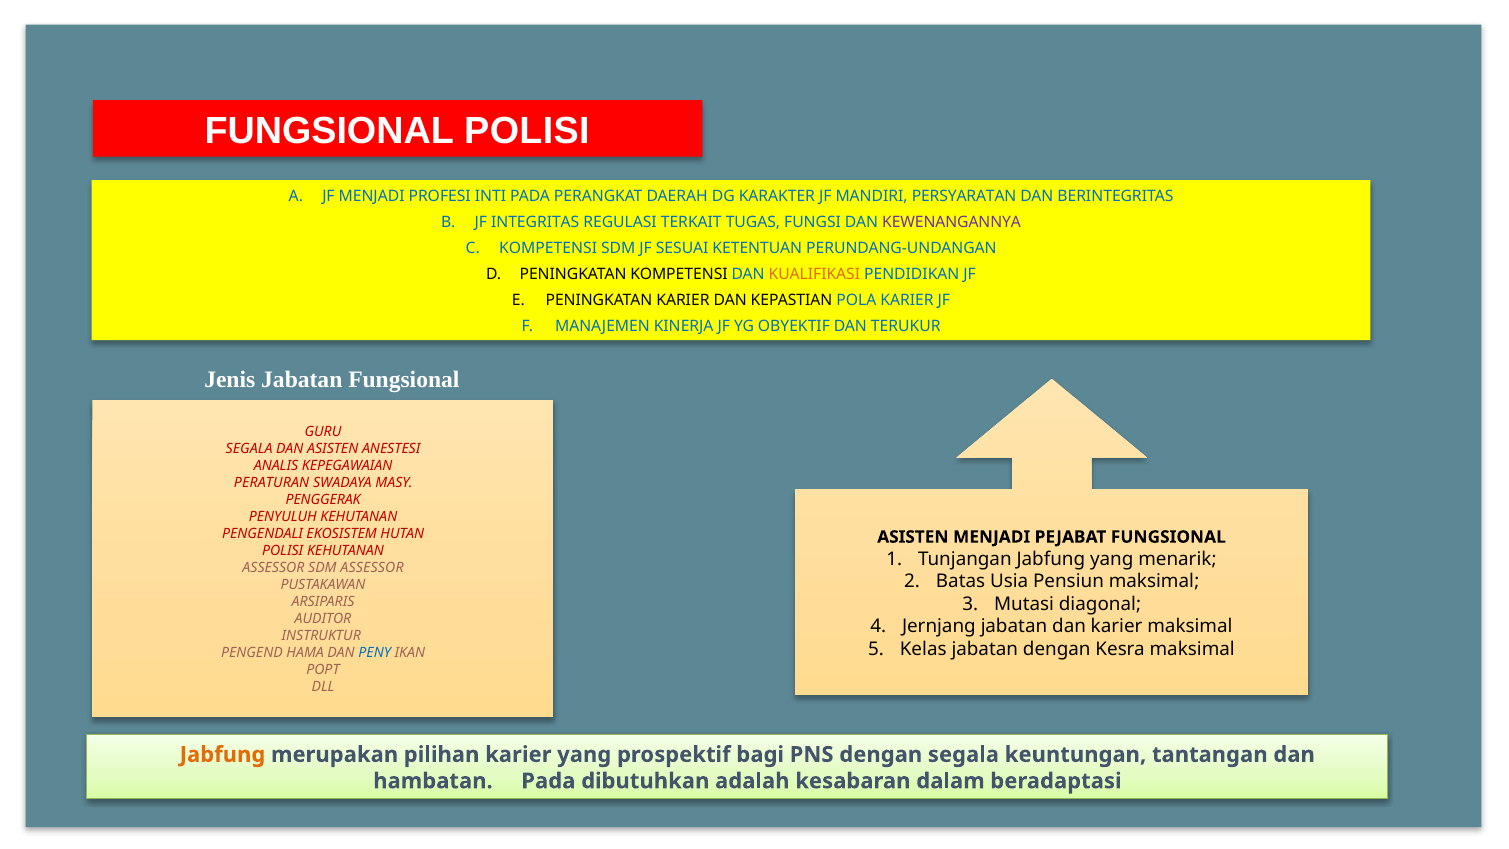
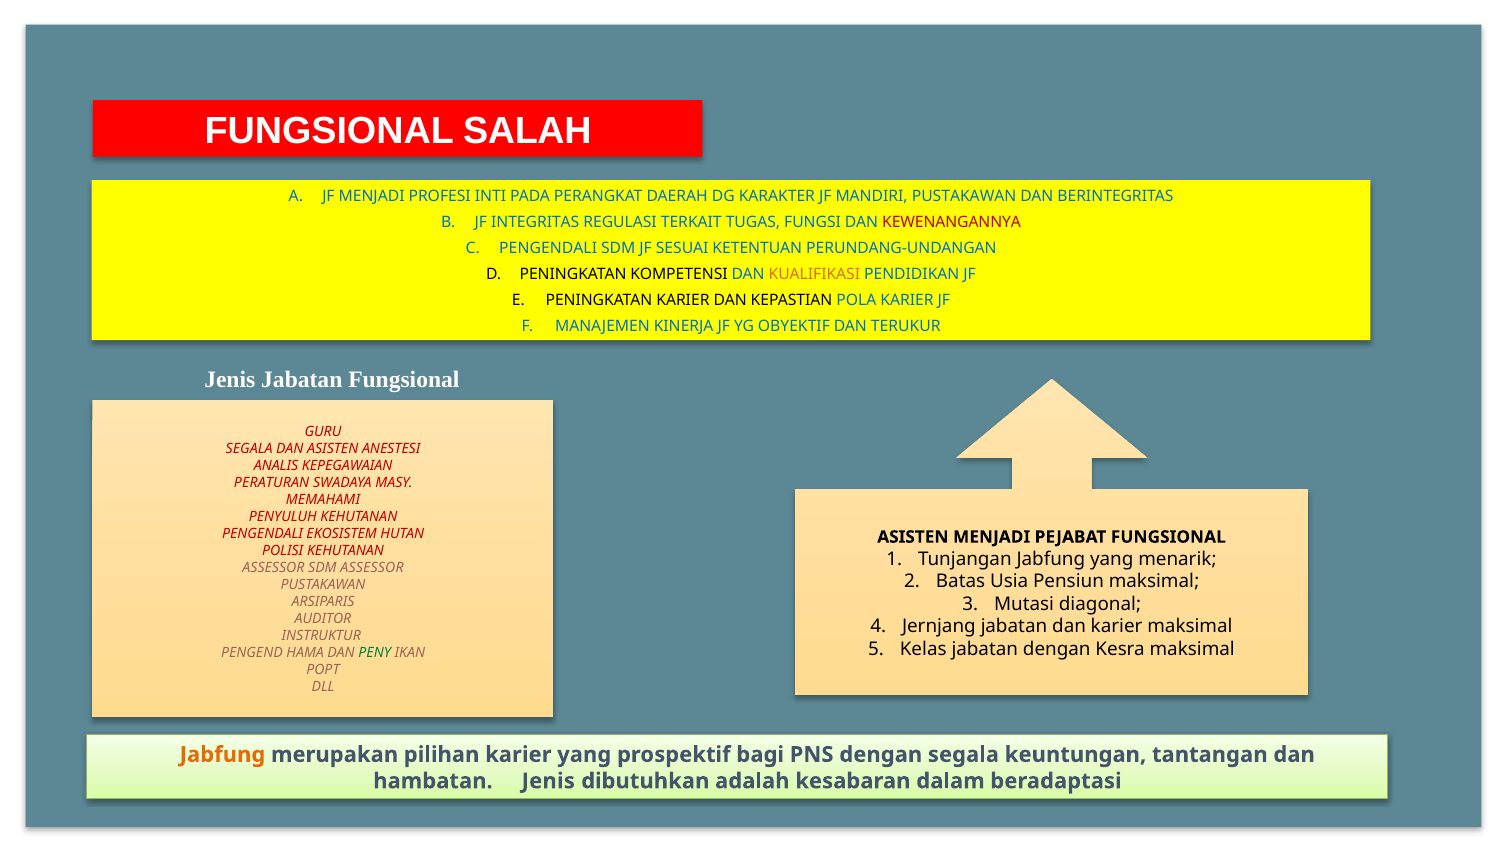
FUNGSIONAL POLISI: POLISI -> SALAH (527, 131)
MANDIRI PERSYARATAN: PERSYARATAN -> PUSTAKAWAN (964, 196)
KEWENANGANNYA colour: purple -> red (952, 222)
KOMPETENSI: KOMPETENSI -> PENGENDALI (548, 248)
PENGGERAK: PENGGERAK -> MEMAHAMI (323, 500)
PENY colour: blue -> green (375, 653)
hambatan Pada: Pada -> Jenis (548, 781)
